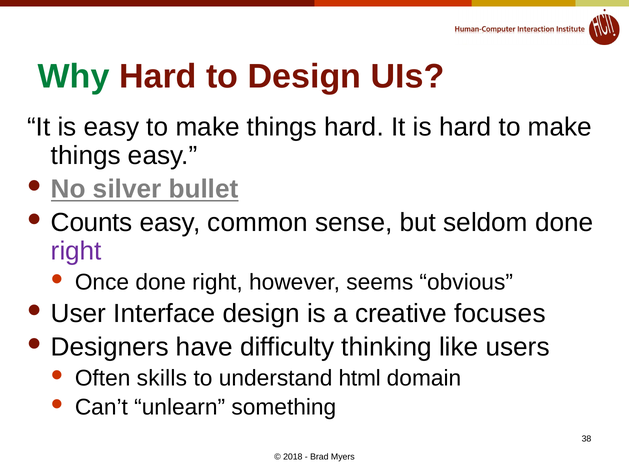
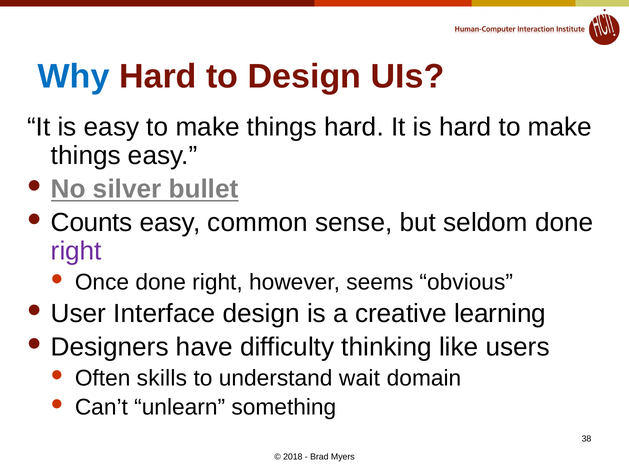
Why colour: green -> blue (74, 76)
focuses: focuses -> learning (500, 314)
html: html -> wait (359, 378)
